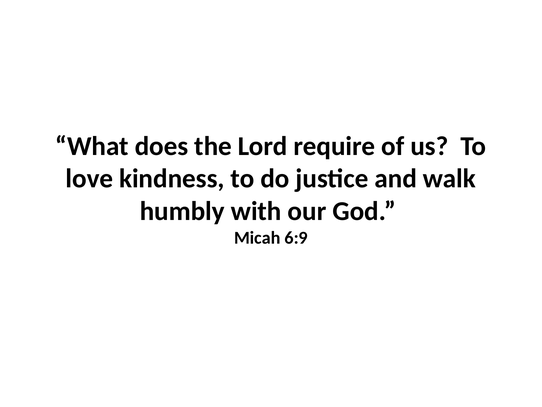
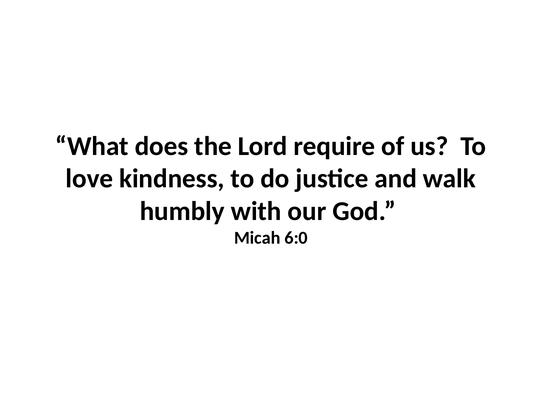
6:9: 6:9 -> 6:0 (296, 237)
